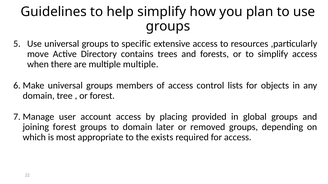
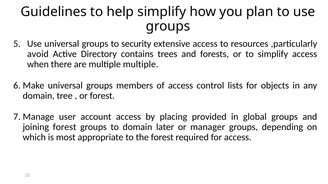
specific: specific -> security (136, 44)
move: move -> avoid (38, 54)
removed: removed -> manager (208, 127)
the exists: exists -> forest (162, 138)
